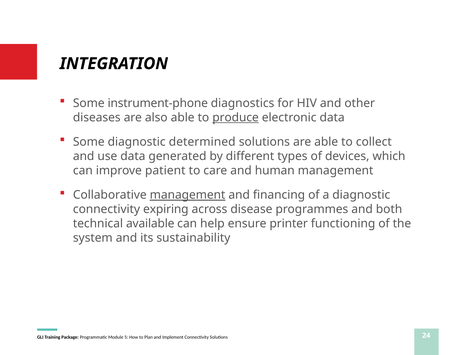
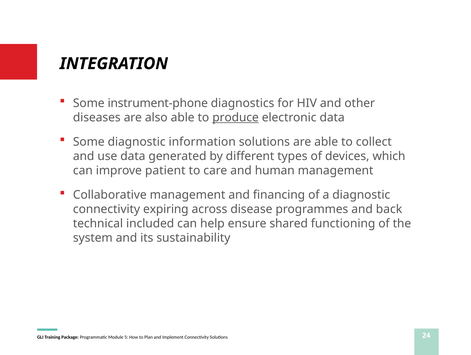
determined: determined -> information (202, 142)
management underline: present -> none (188, 195)
both: both -> back (389, 209)
available: available -> included (150, 223)
printer: printer -> shared (289, 223)
